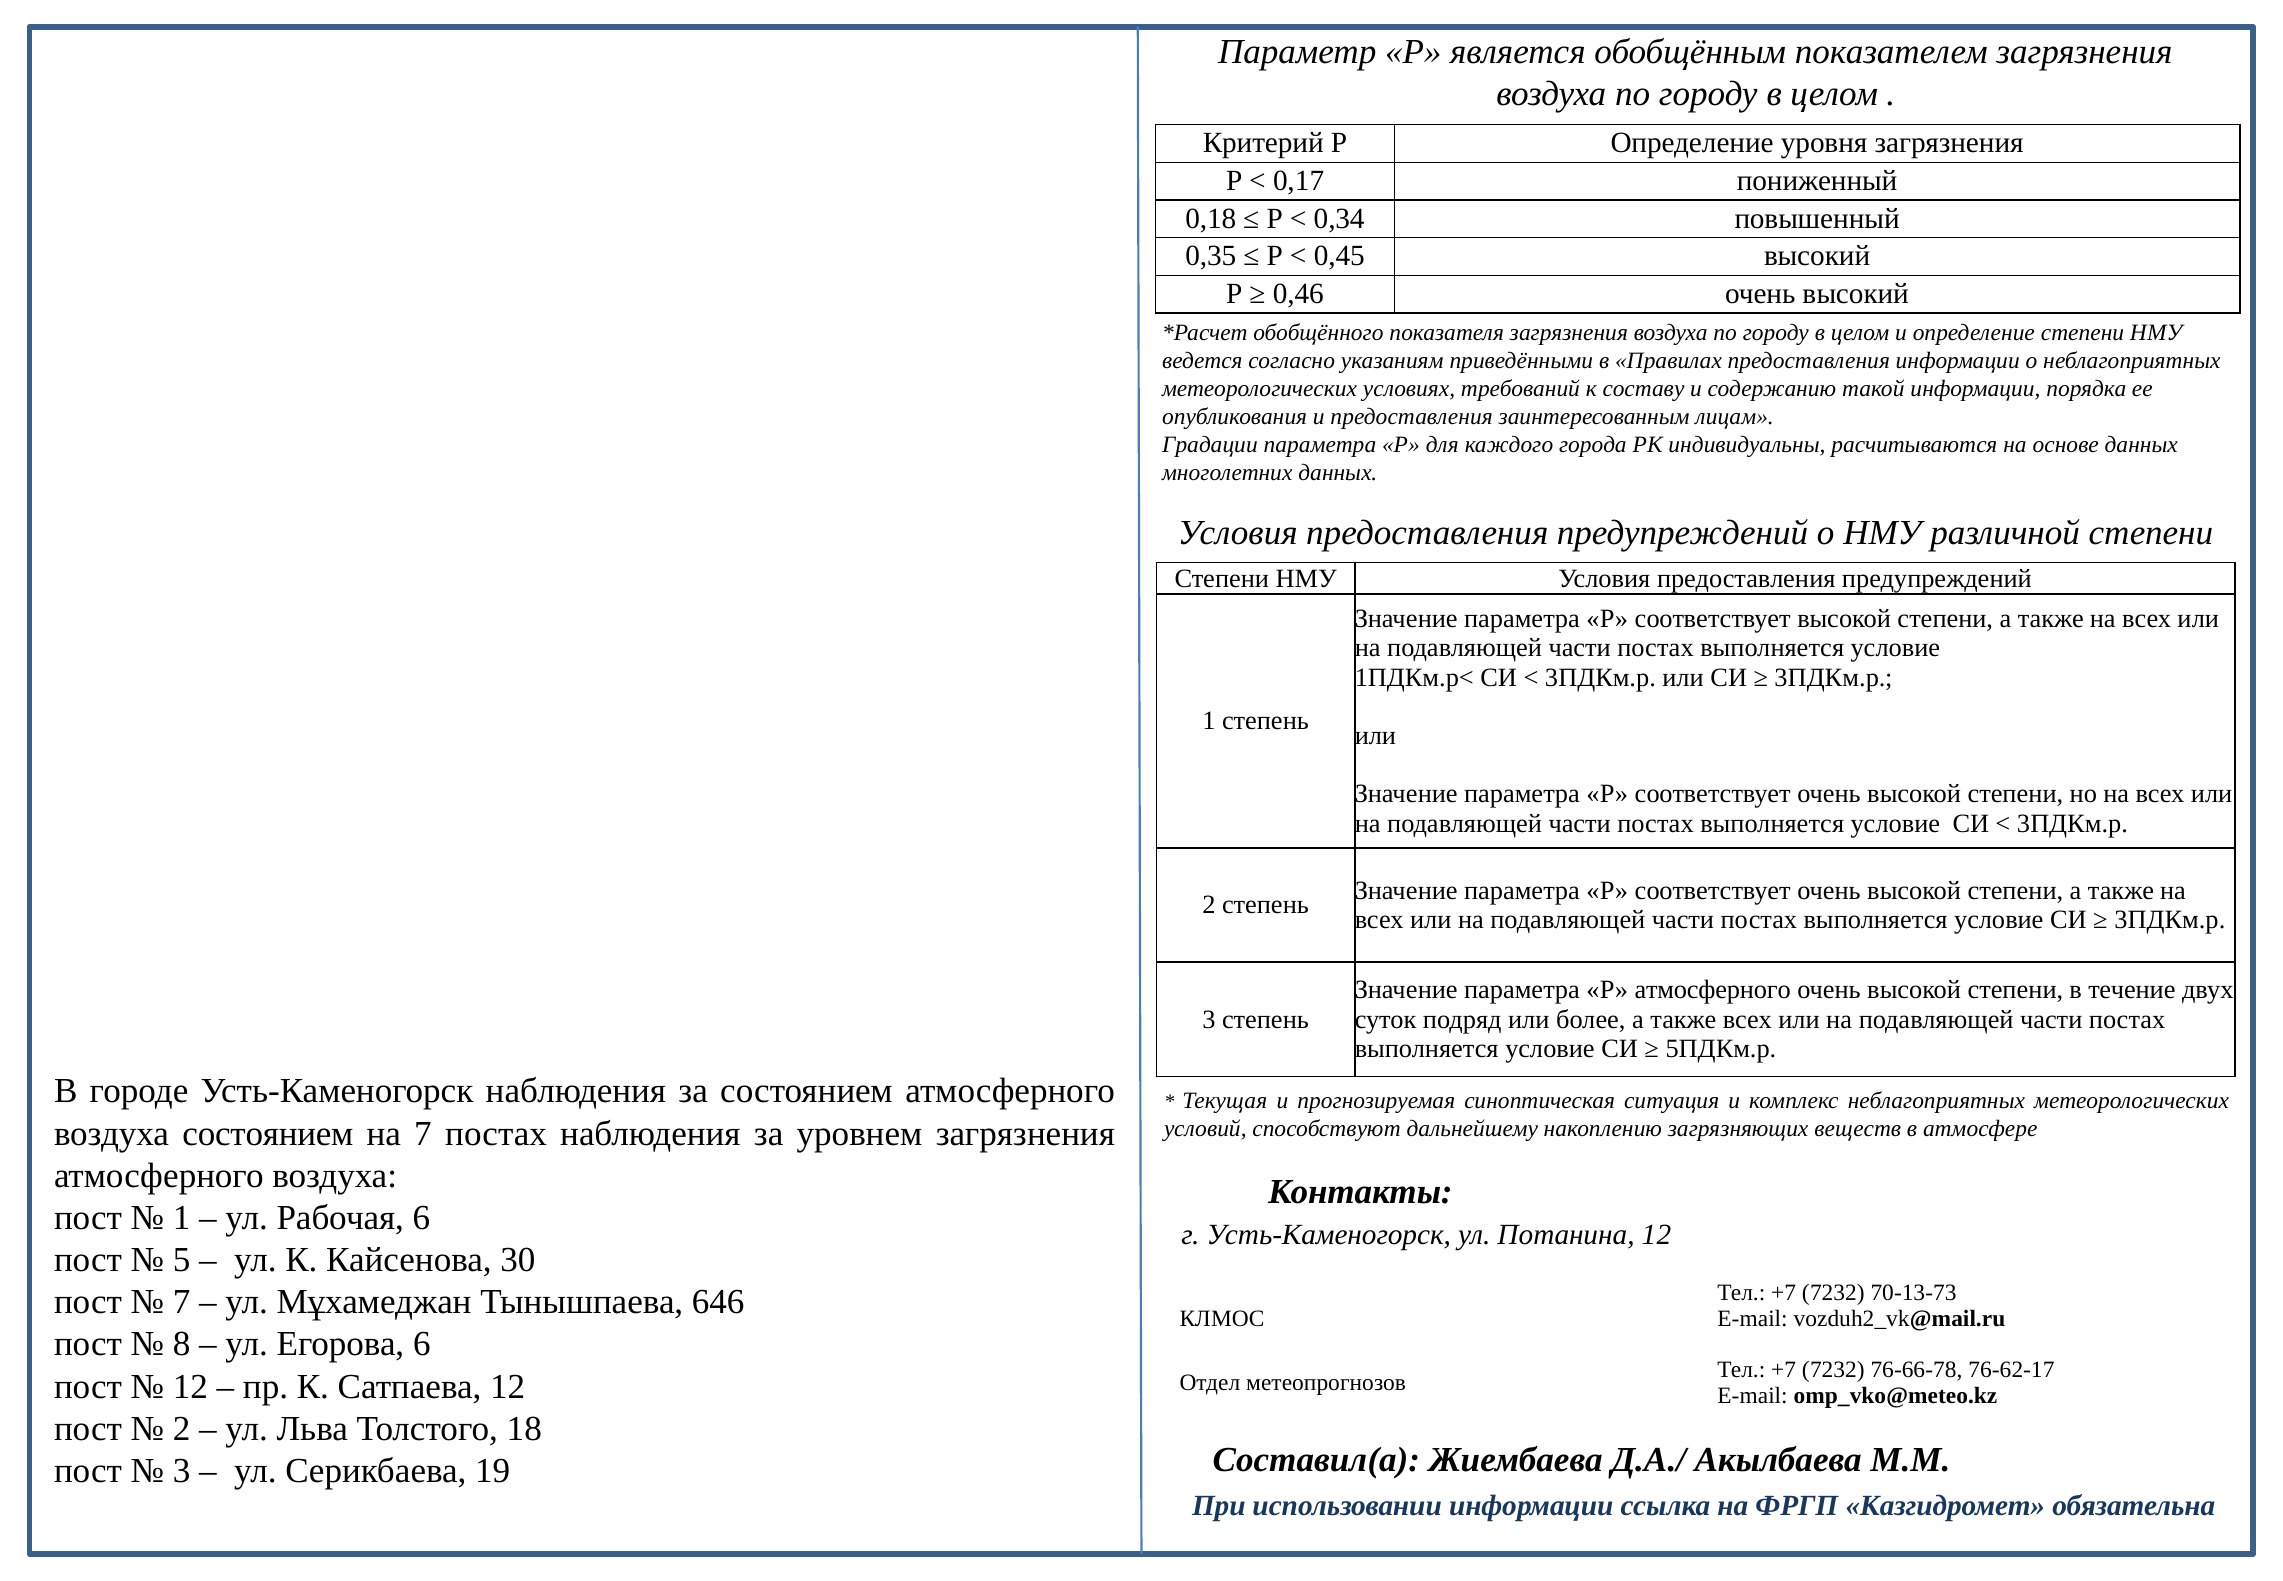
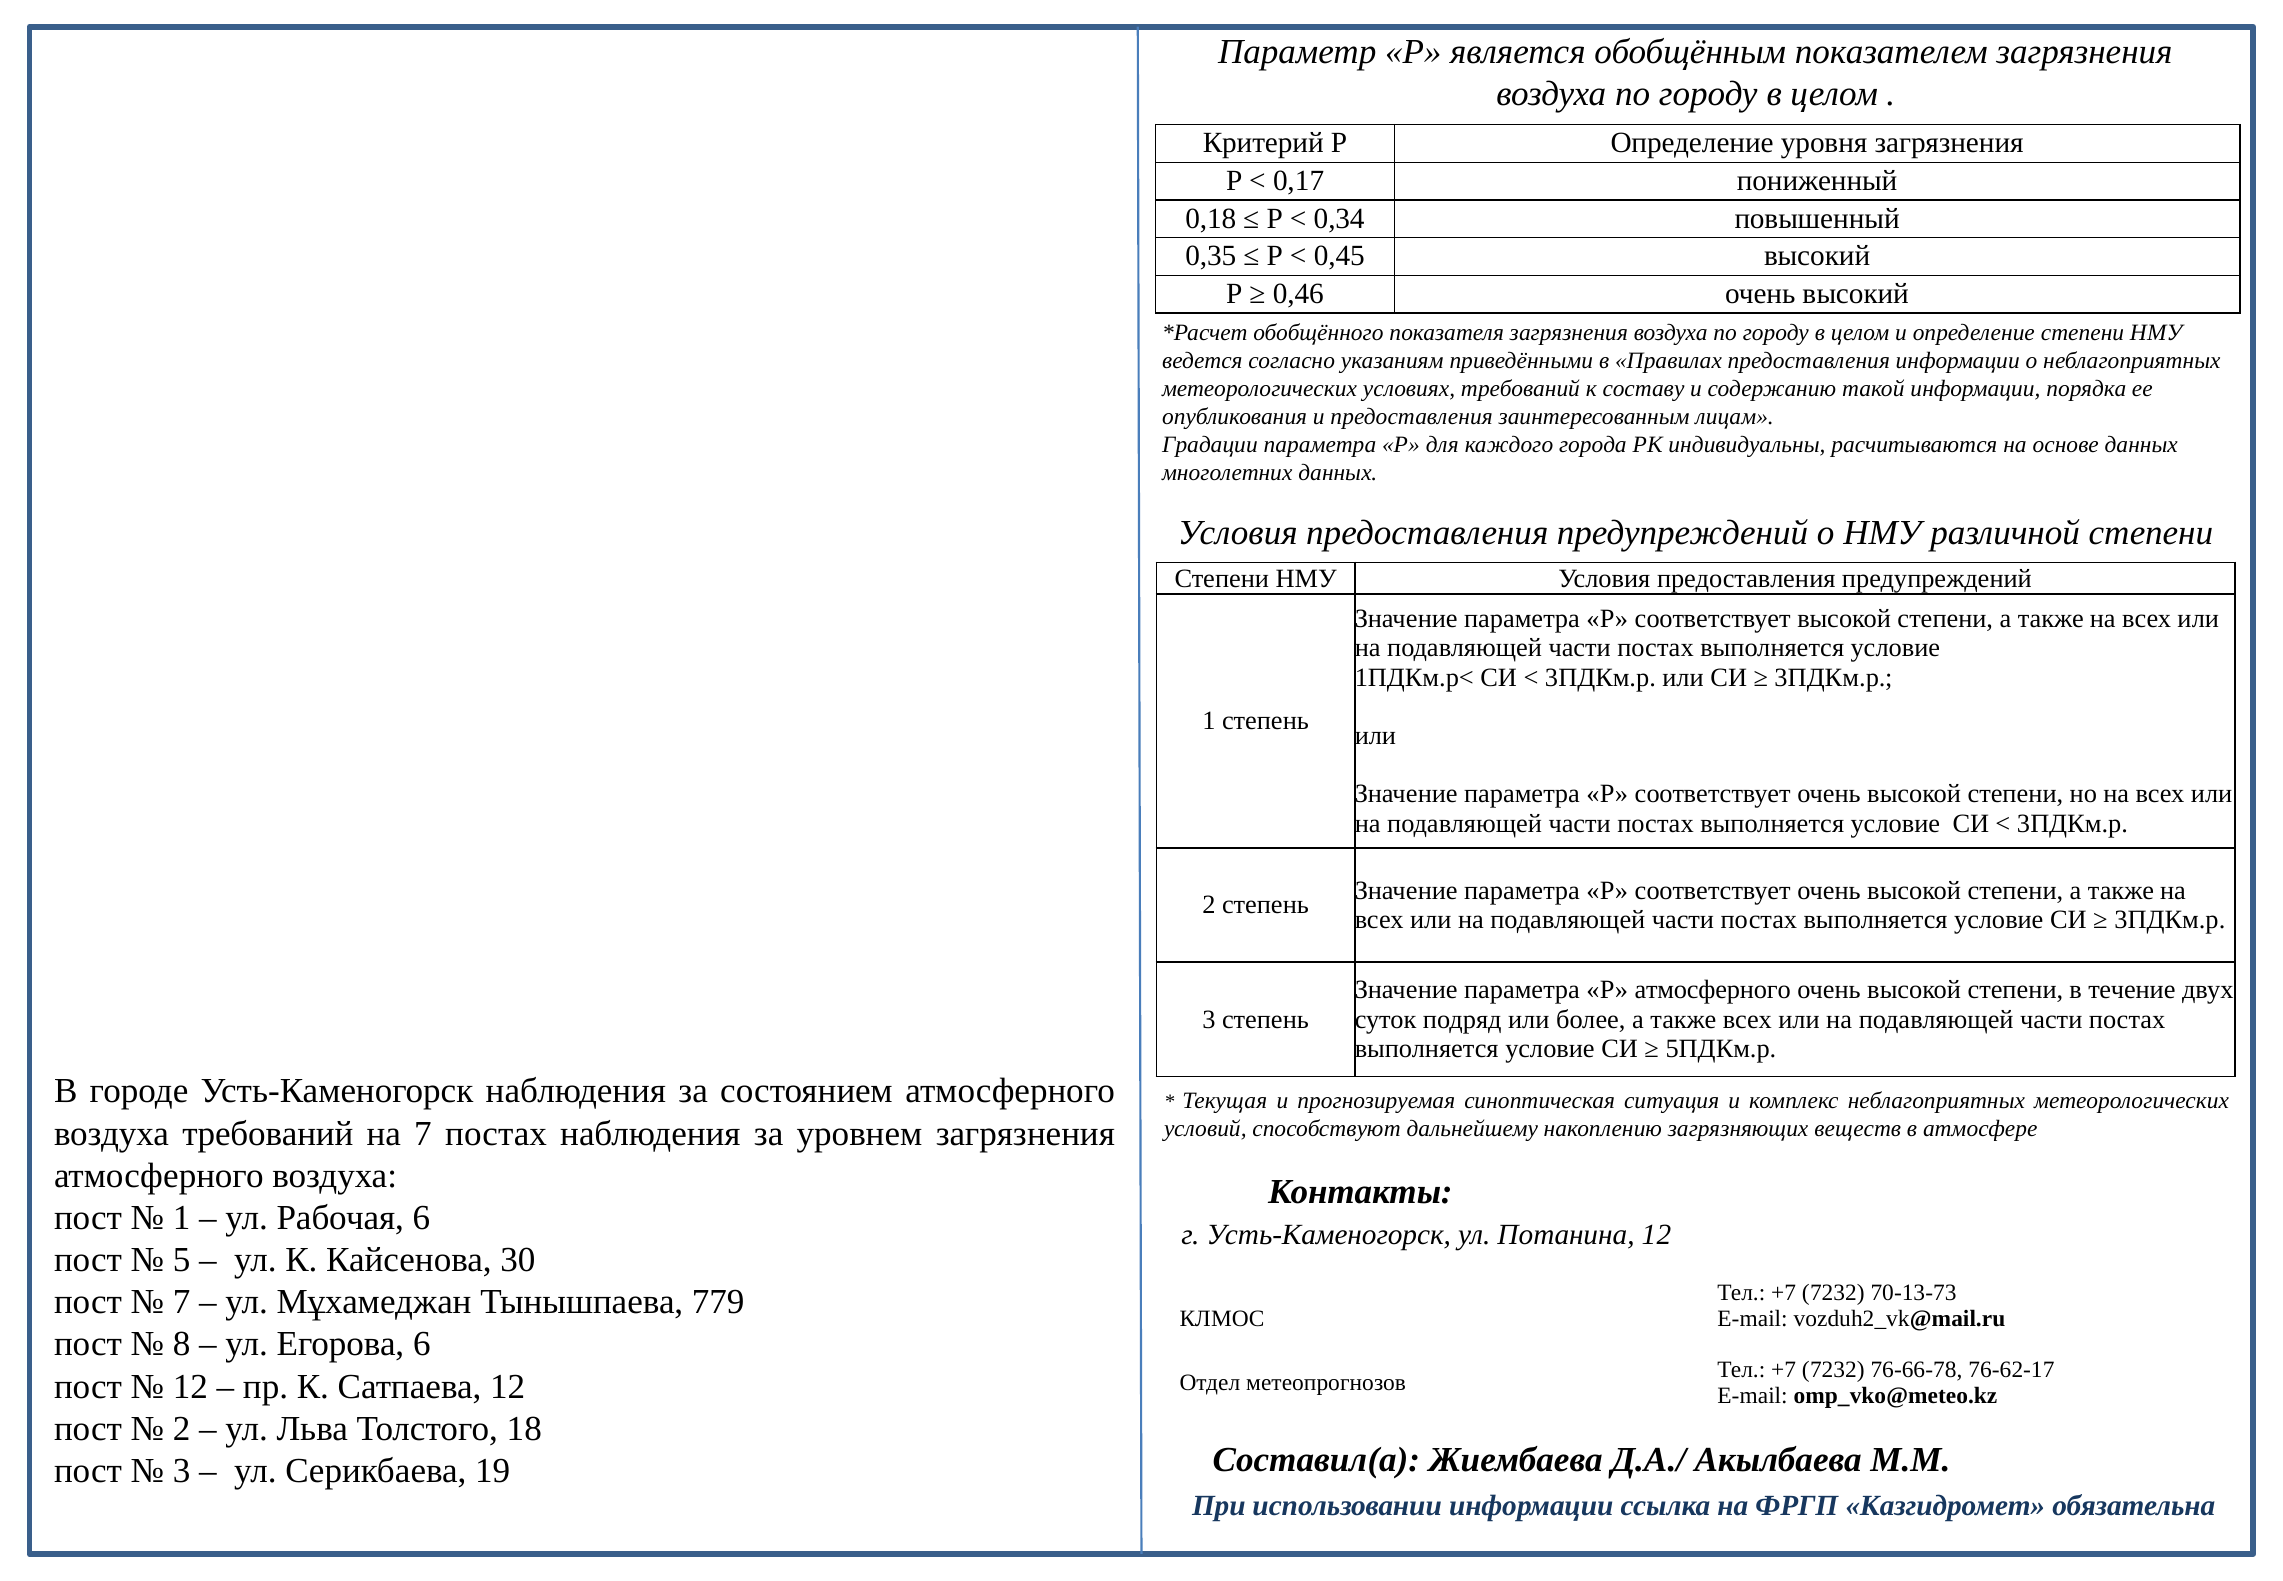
воздуха состоянием: состоянием -> требований (268, 1133)
646: 646 -> 779 (718, 1302)
